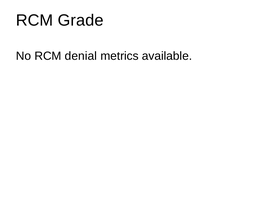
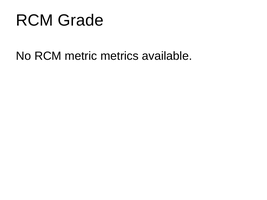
denial: denial -> metric (81, 56)
